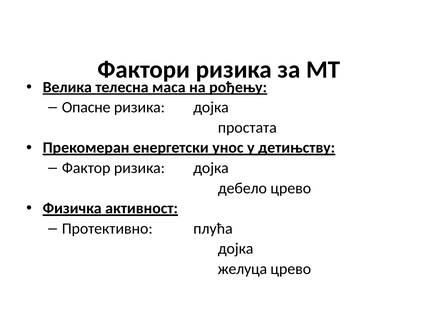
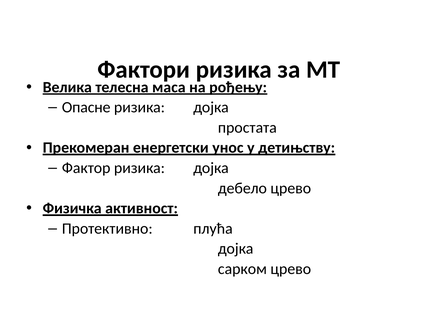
желуца: желуца -> сарком (242, 269)
